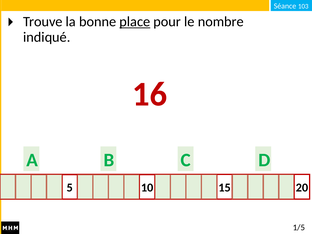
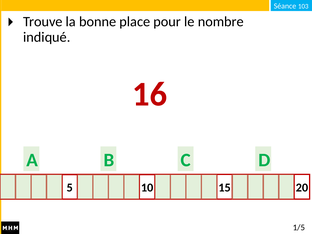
place underline: present -> none (135, 22)
